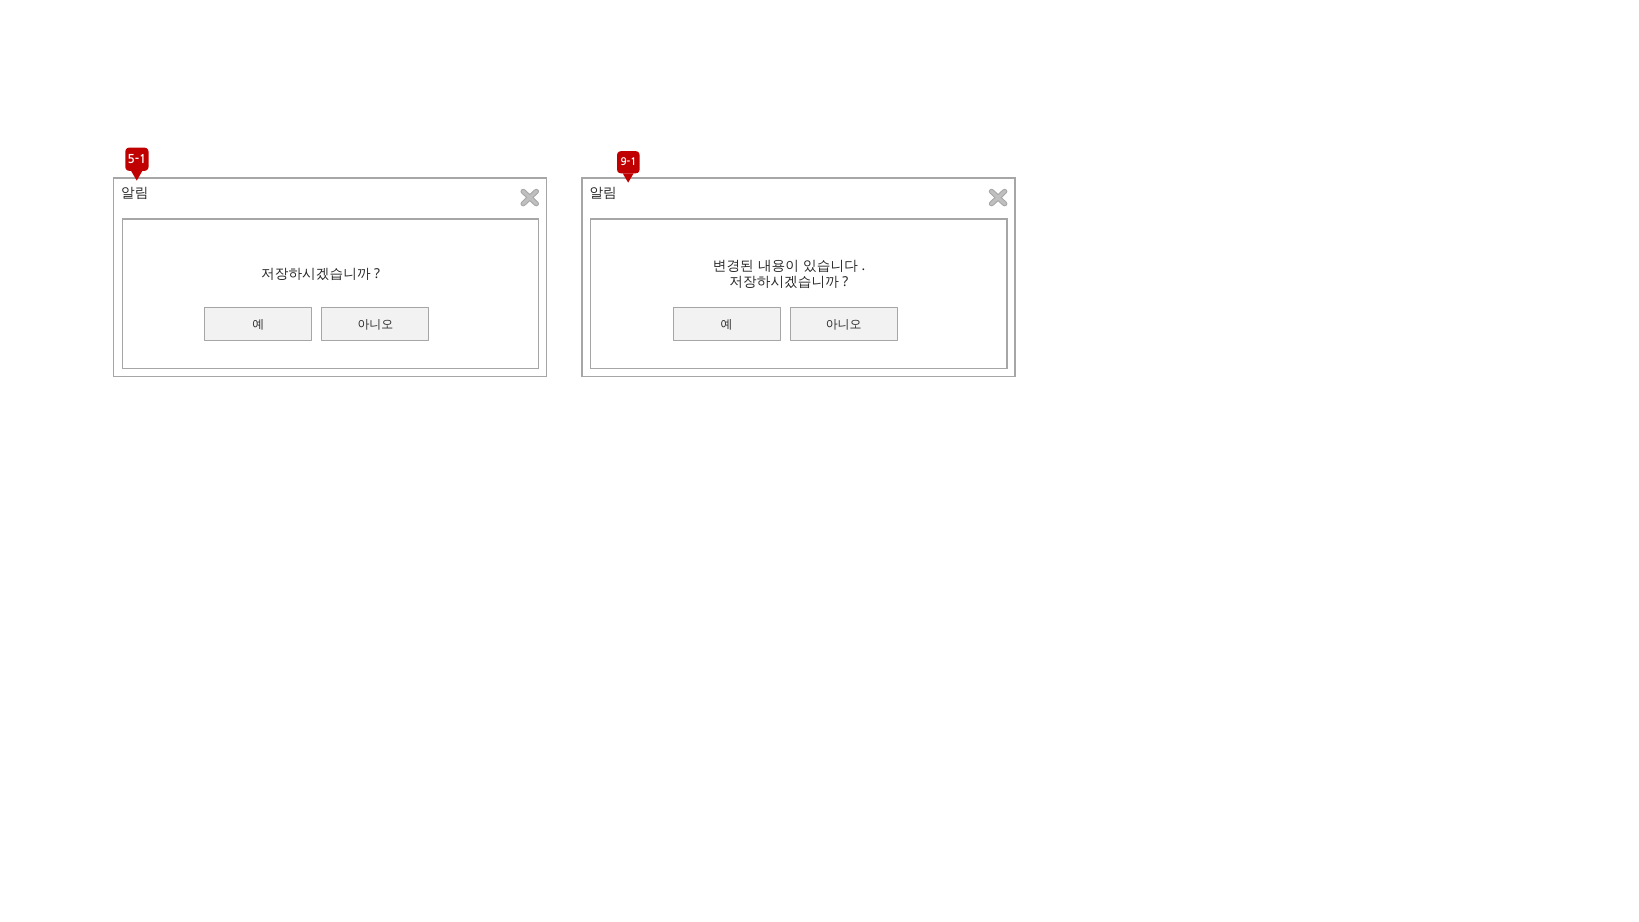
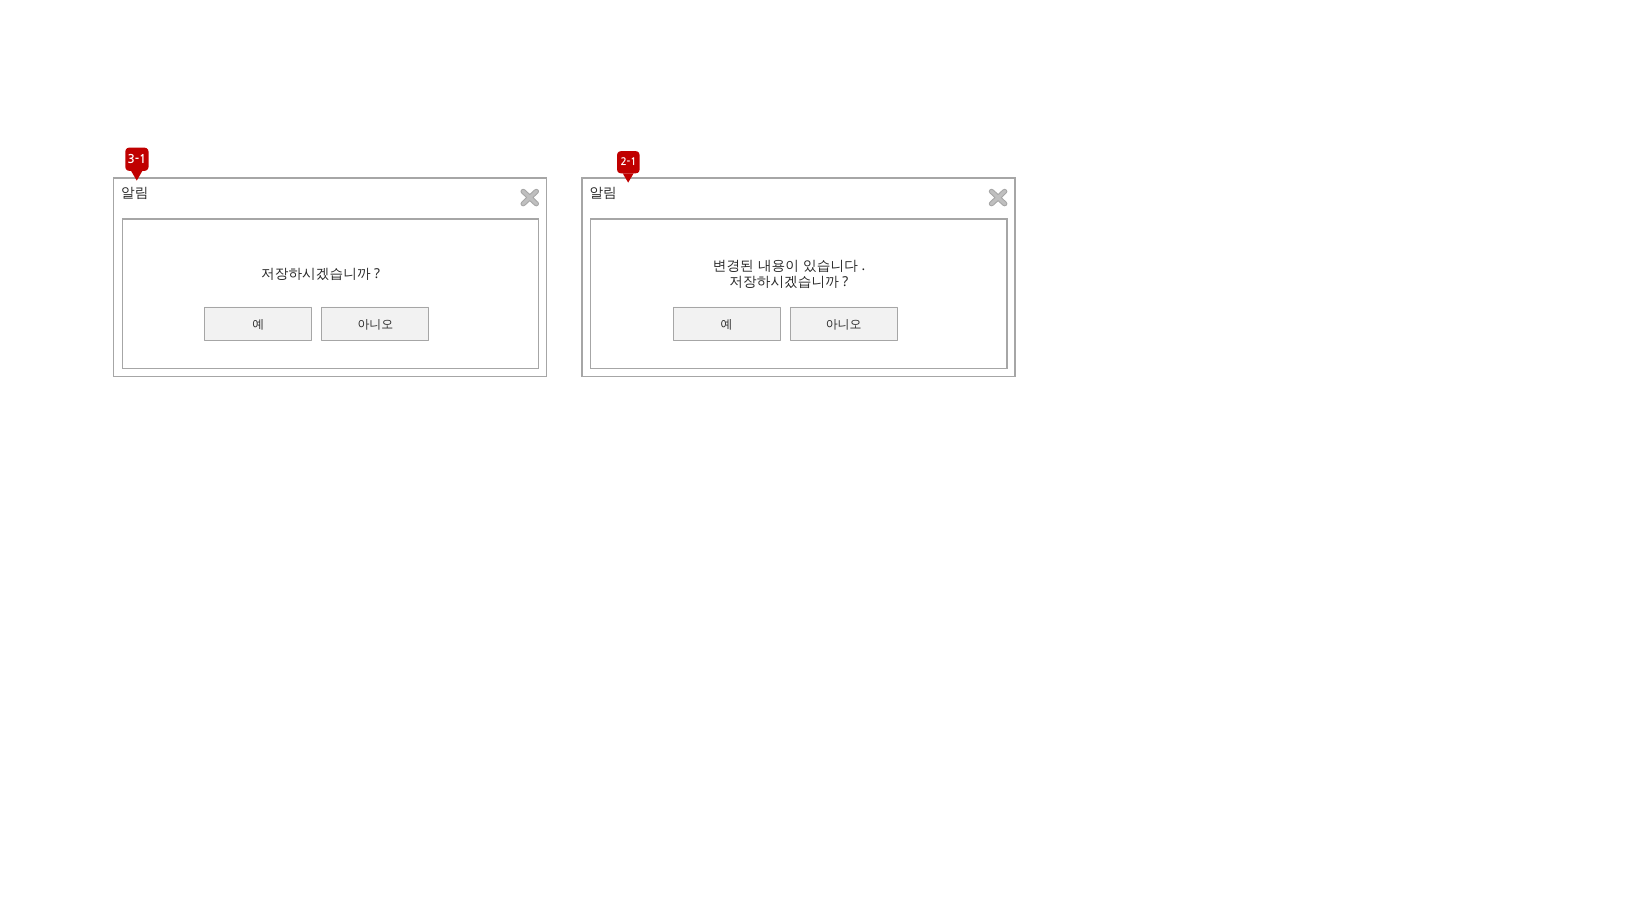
5-1: 5-1 -> 3-1 (137, 160)
9-1: 9-1 -> 2-1 (629, 162)
